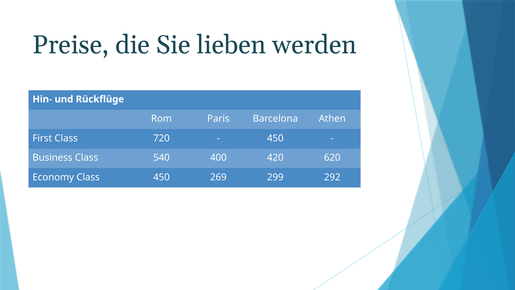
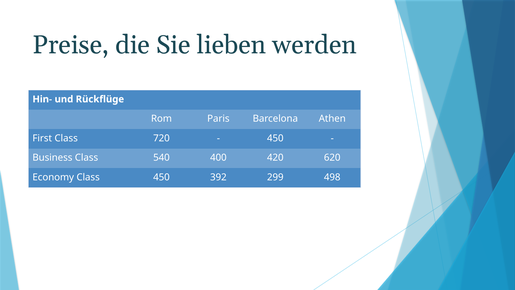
269: 269 -> 392 (218, 177)
292: 292 -> 498 (332, 177)
